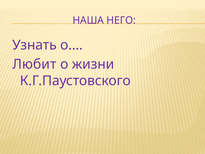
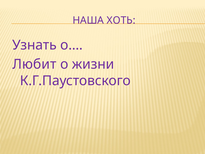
НЕГО: НЕГО -> ХОТЬ (121, 20)
